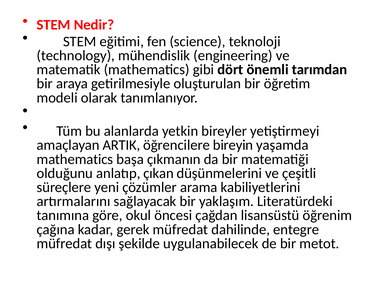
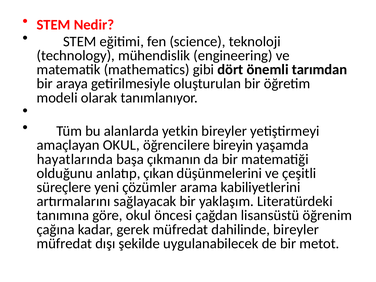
amaçlayan ARTIK: ARTIK -> OKUL (121, 145)
mathematics: mathematics -> hayatlarında (75, 159)
dahilinde entegre: entegre -> bireyler (296, 229)
